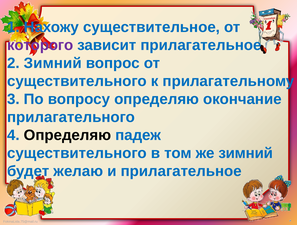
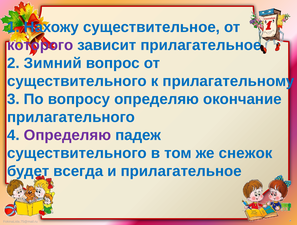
Определяю colour: black -> purple (67, 135)
же зимний: зимний -> снежок (246, 153)
желаю: желаю -> всегда (78, 171)
